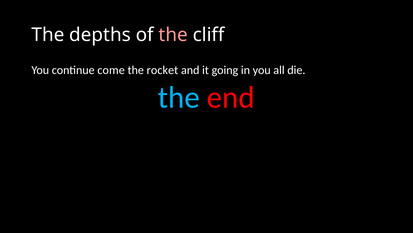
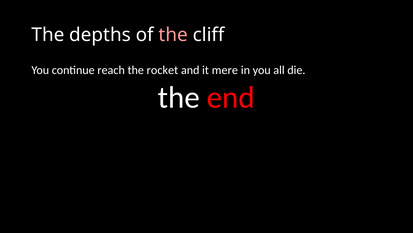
come: come -> reach (111, 70)
going: going -> mere (225, 70)
the colour: light blue -> white (179, 97)
